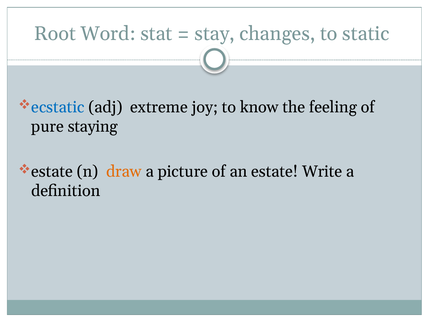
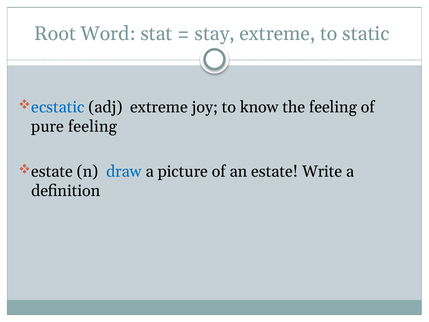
stay changes: changes -> extreme (277, 34)
pure staying: staying -> feeling (93, 126)
draw colour: orange -> blue (124, 172)
